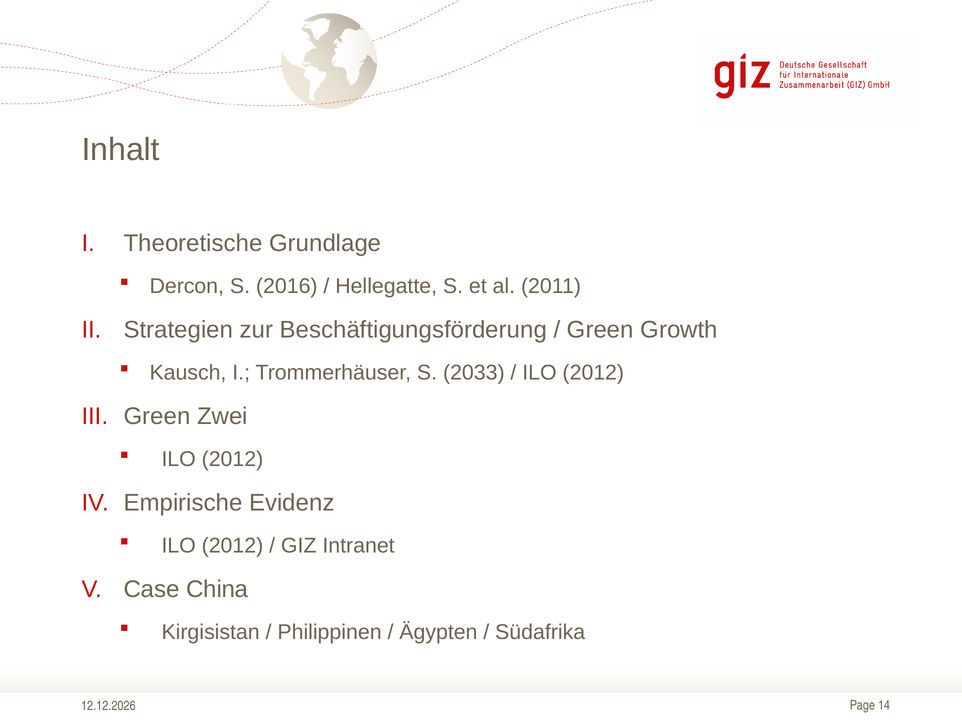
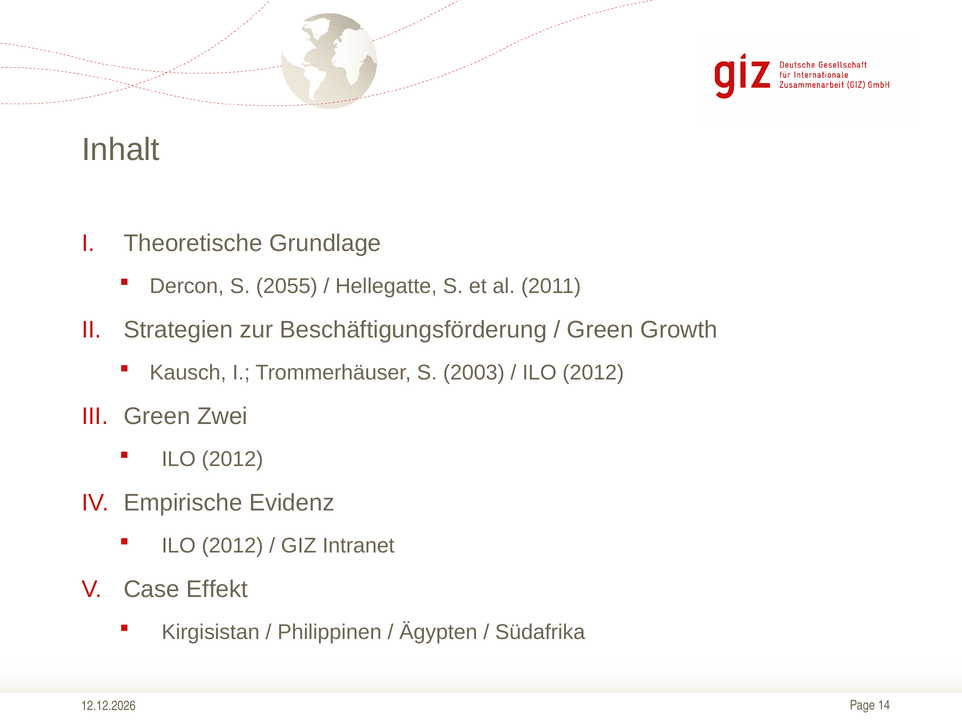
2016: 2016 -> 2055 (287, 286)
2033: 2033 -> 2003 (474, 373)
China: China -> Effekt (217, 590)
